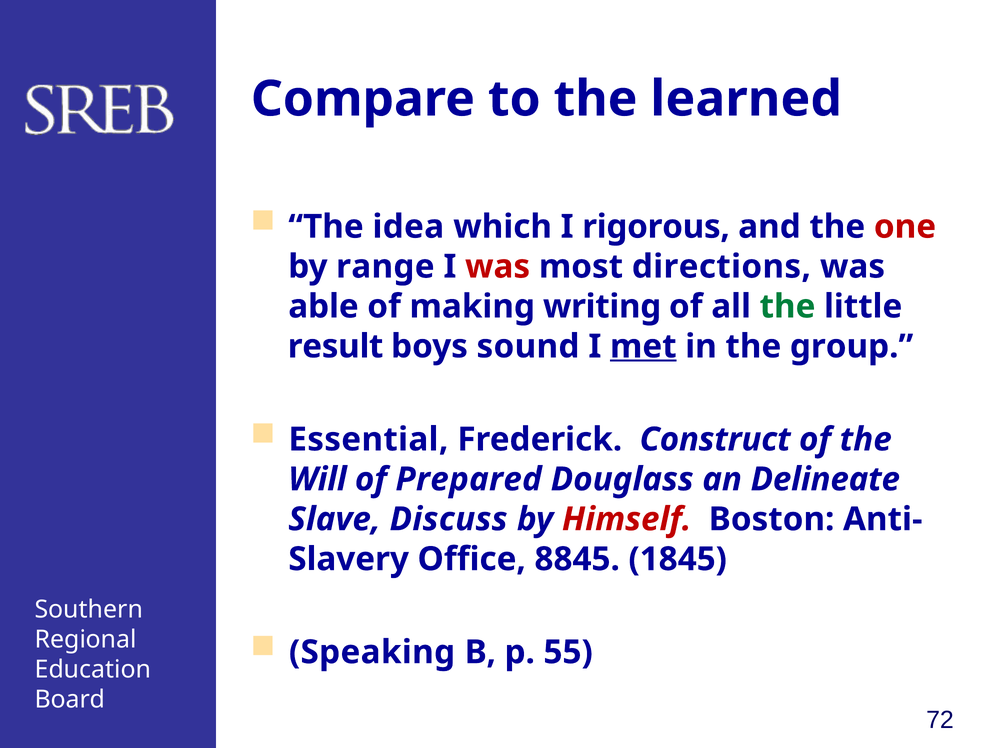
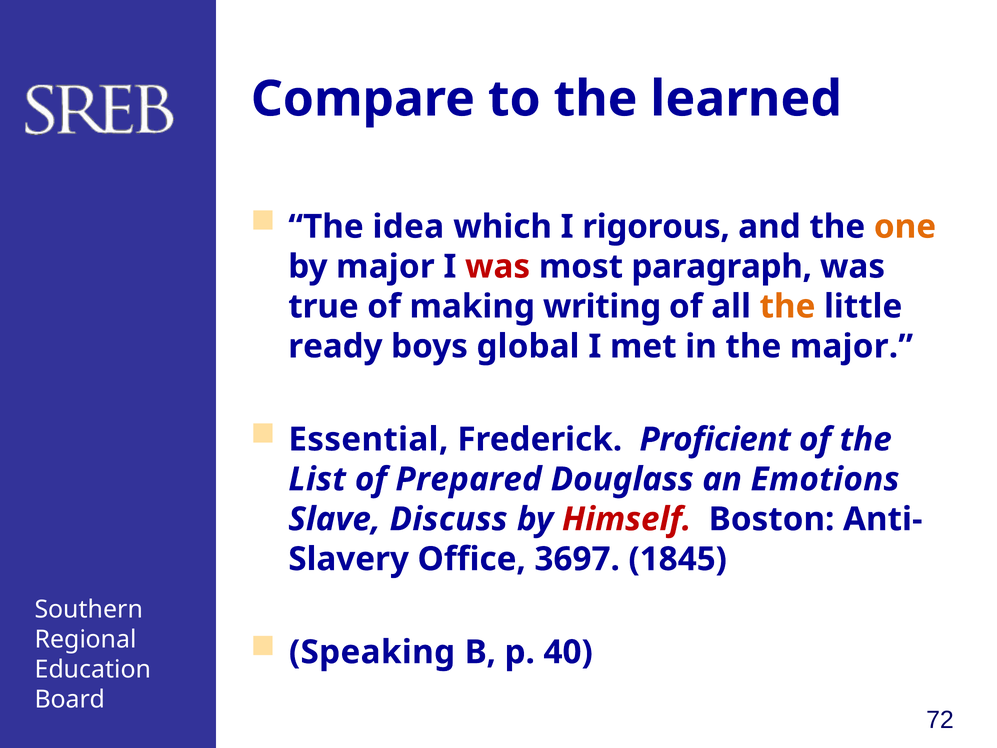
one colour: red -> orange (905, 227)
by range: range -> major (385, 267)
directions: directions -> paragraph (722, 267)
able: able -> true (323, 306)
the colour: green -> orange (787, 306)
result: result -> ready (335, 346)
sound: sound -> global (528, 346)
met underline: present -> none (643, 346)
the group: group -> major (851, 346)
Construct: Construct -> Proficient (715, 439)
Will: Will -> List (317, 479)
Delineate: Delineate -> Emotions (825, 479)
8845: 8845 -> 3697 (577, 559)
55: 55 -> 40 (568, 652)
